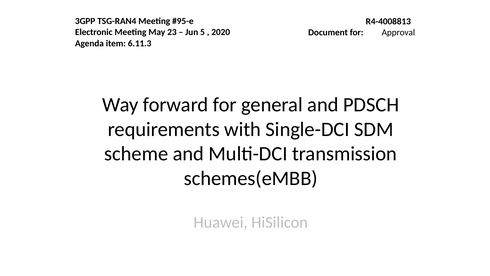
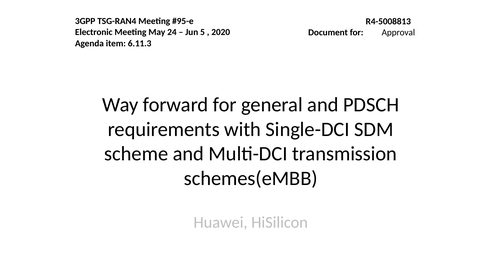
R4-4008813: R4-4008813 -> R4-5008813 (388, 21)
23: 23 -> 24 (172, 32)
